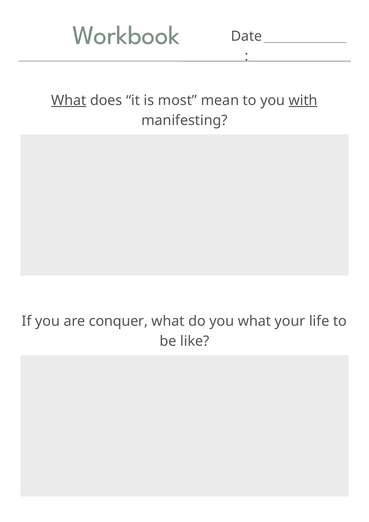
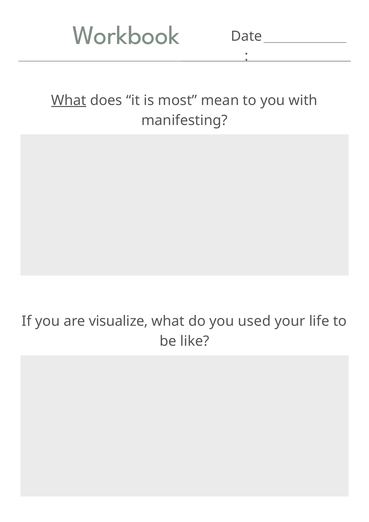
with underline: present -> none (303, 100)
conquer: conquer -> visualize (118, 321)
you what: what -> used (254, 321)
